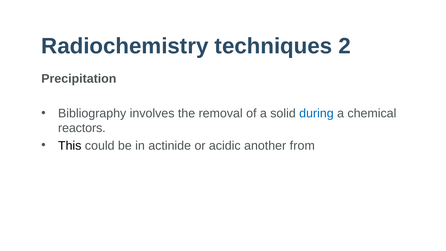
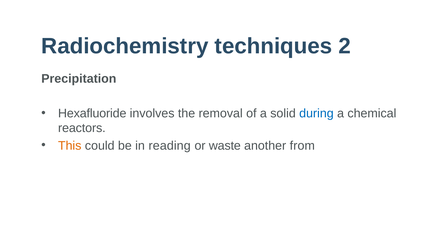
Bibliography: Bibliography -> Hexafluoride (92, 113)
This colour: black -> orange (70, 146)
actinide: actinide -> reading (170, 146)
acidic: acidic -> waste (225, 146)
